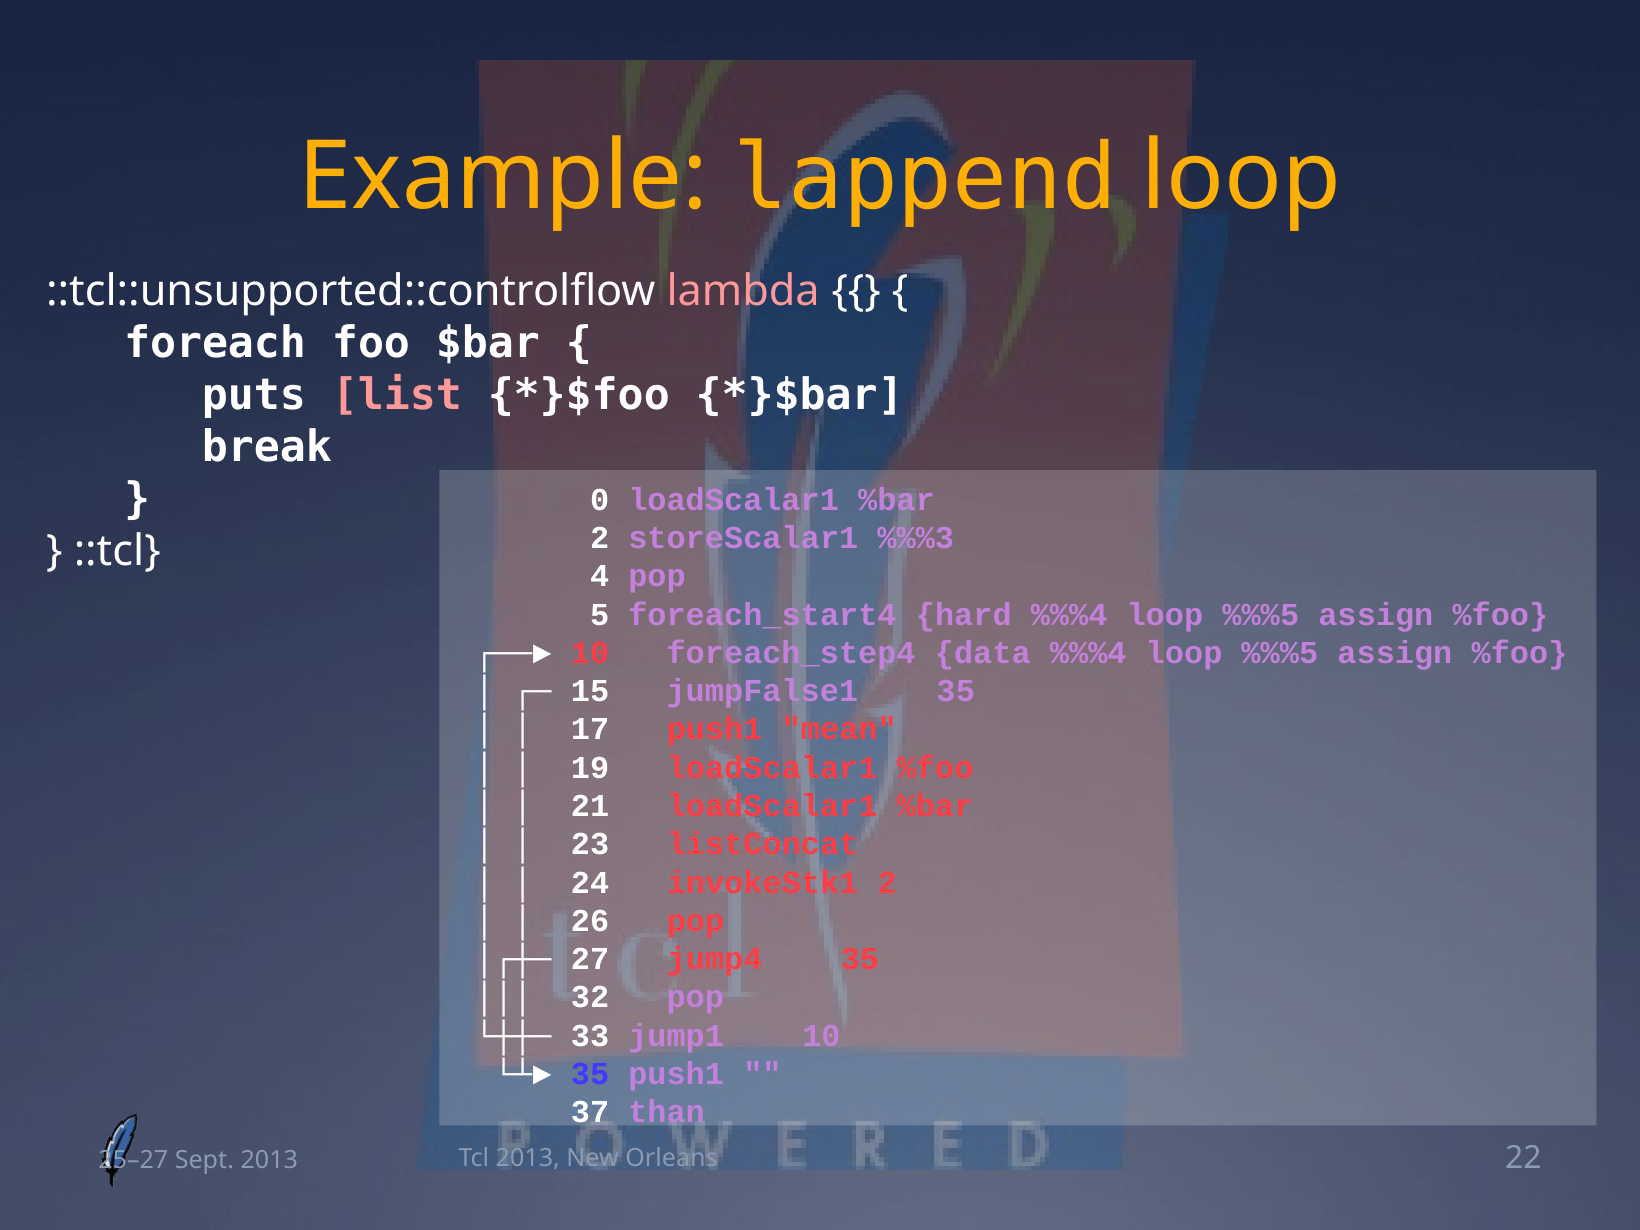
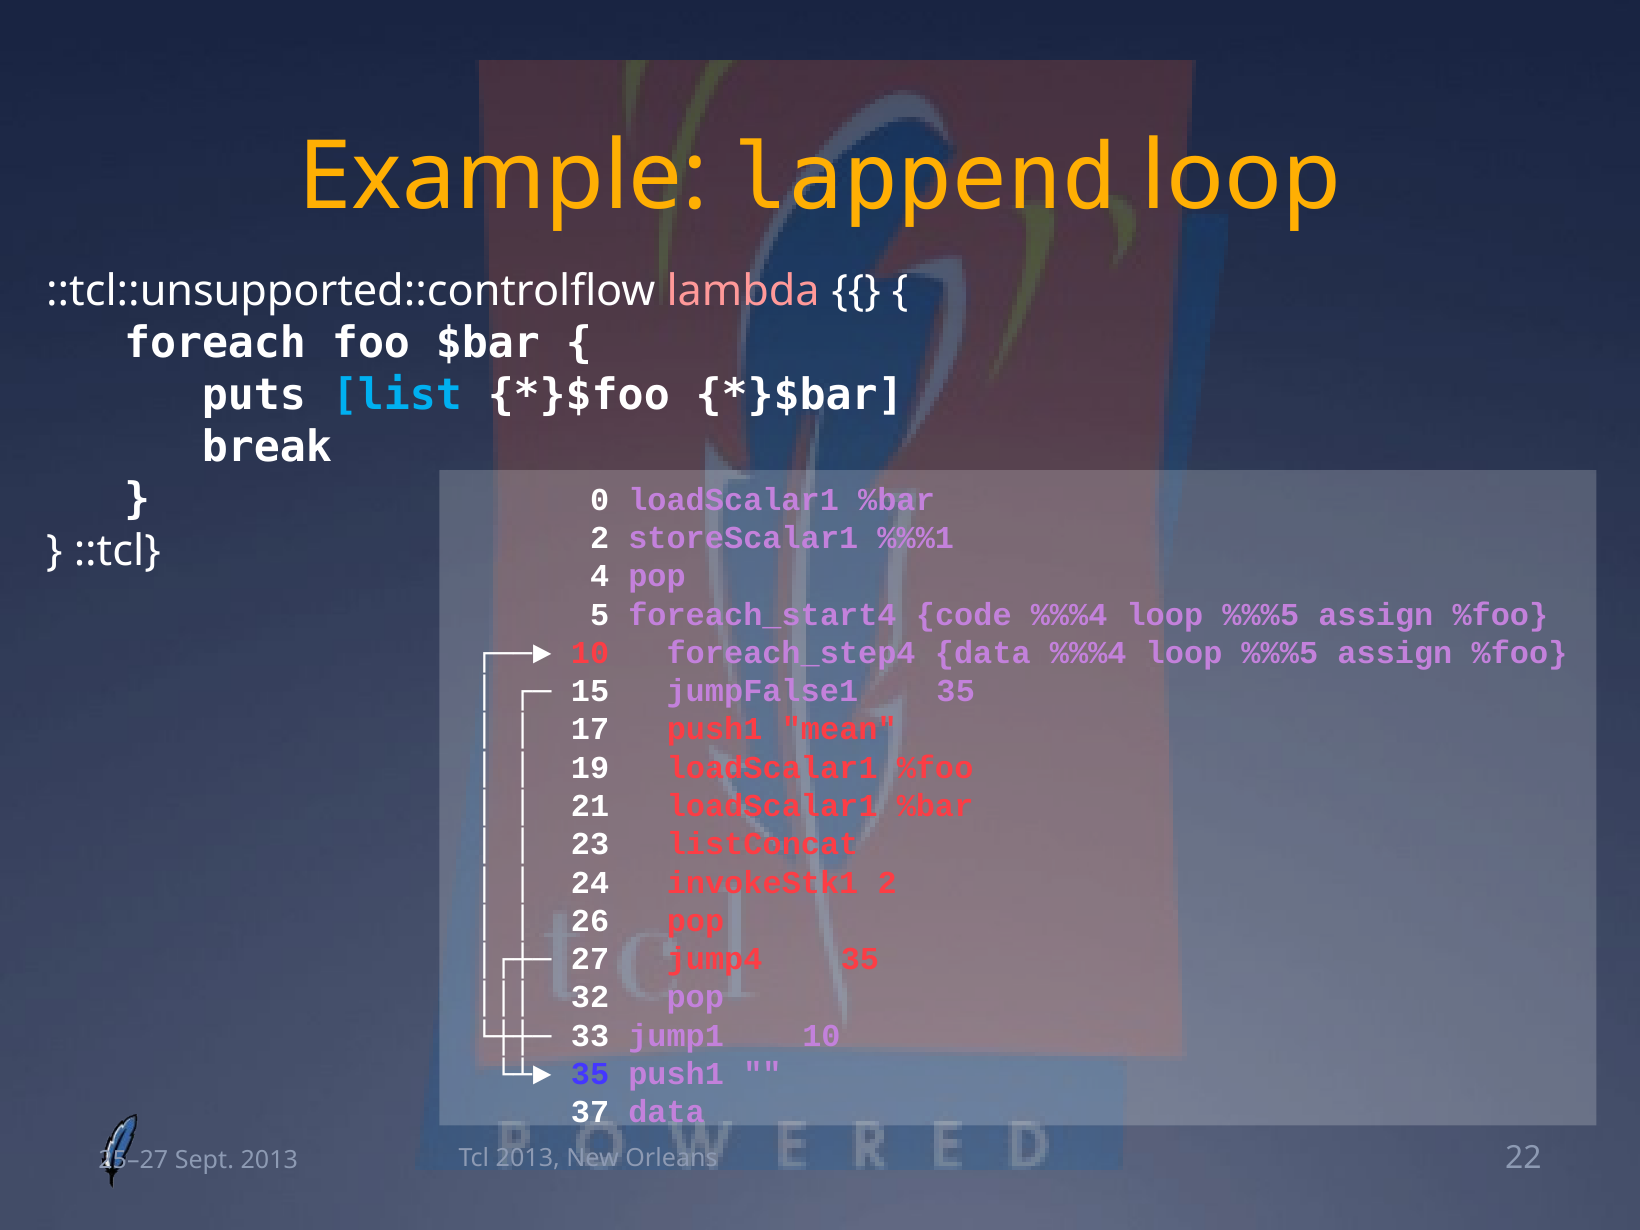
list colour: pink -> light blue (397, 395)
%%%3: %%%3 -> %%%1 (916, 538)
hard: hard -> code (964, 614)
37 than: than -> data (667, 1112)
